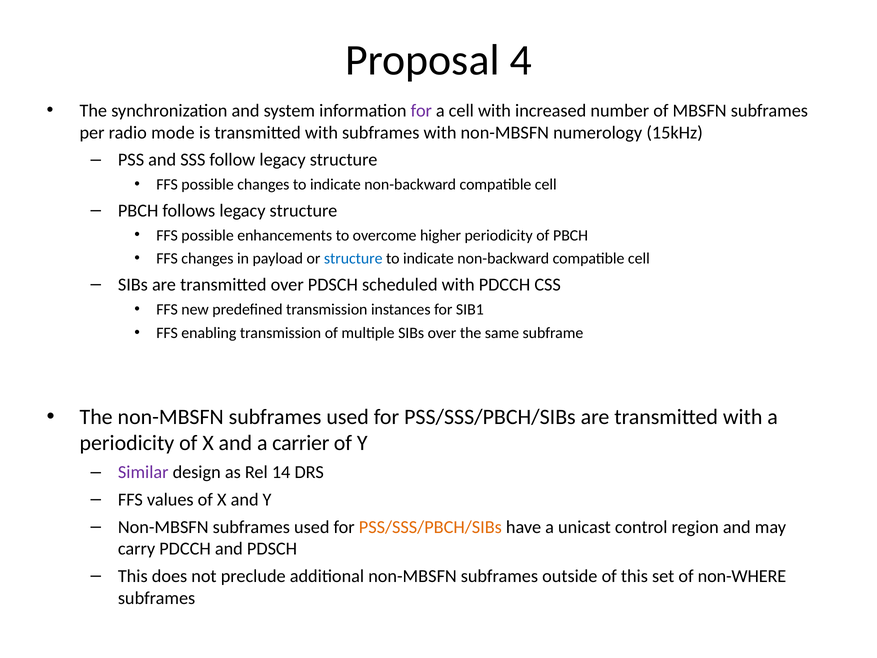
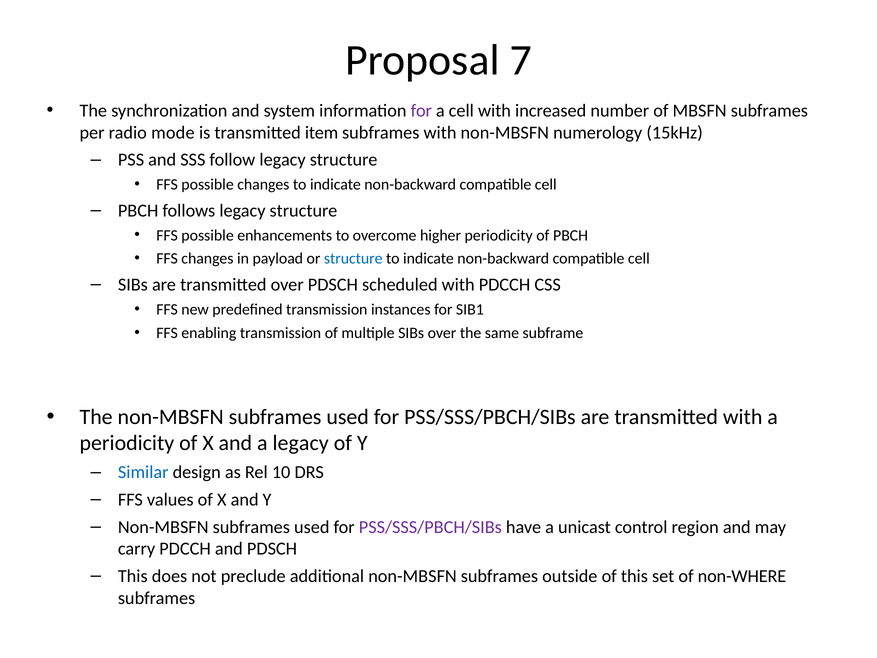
4: 4 -> 7 (521, 60)
is transmitted with: with -> item (322, 133)
a carrier: carrier -> legacy (301, 443)
Similar colour: purple -> blue (143, 472)
14: 14 -> 10 (281, 472)
PSS/SSS/PBCH/SIBs colour: orange -> purple (430, 527)
